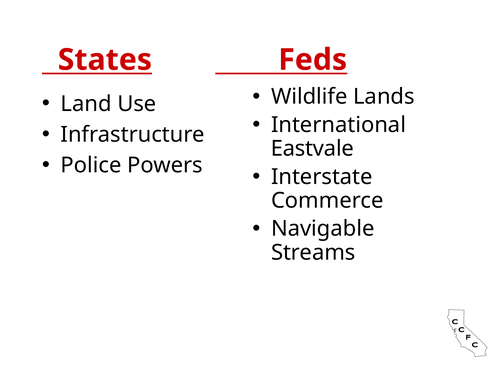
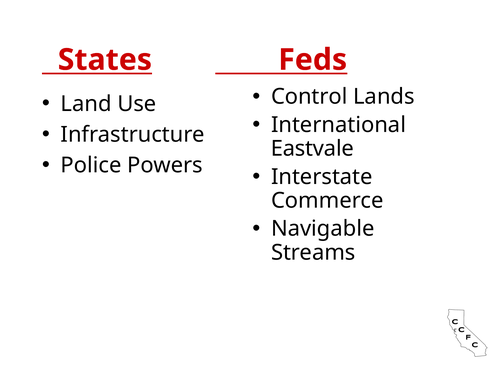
Wildlife: Wildlife -> Control (309, 97)
